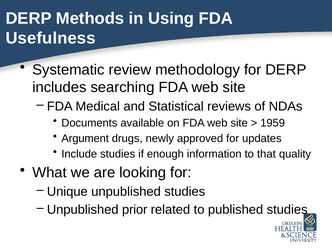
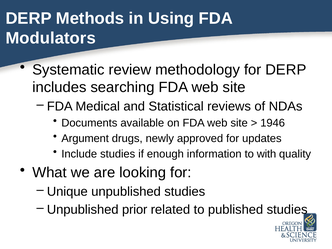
Usefulness: Usefulness -> Modulators (51, 38)
1959: 1959 -> 1946 (273, 123)
that: that -> with (267, 154)
